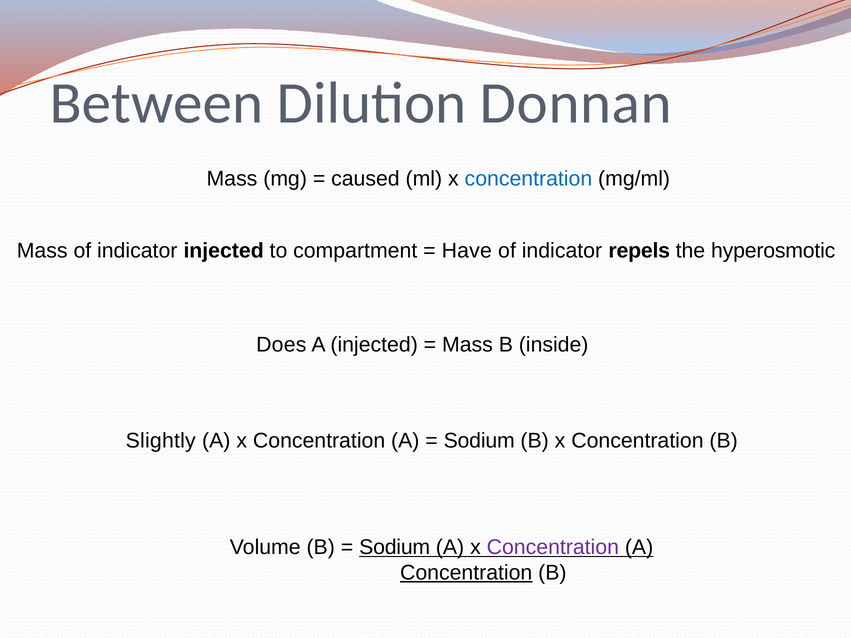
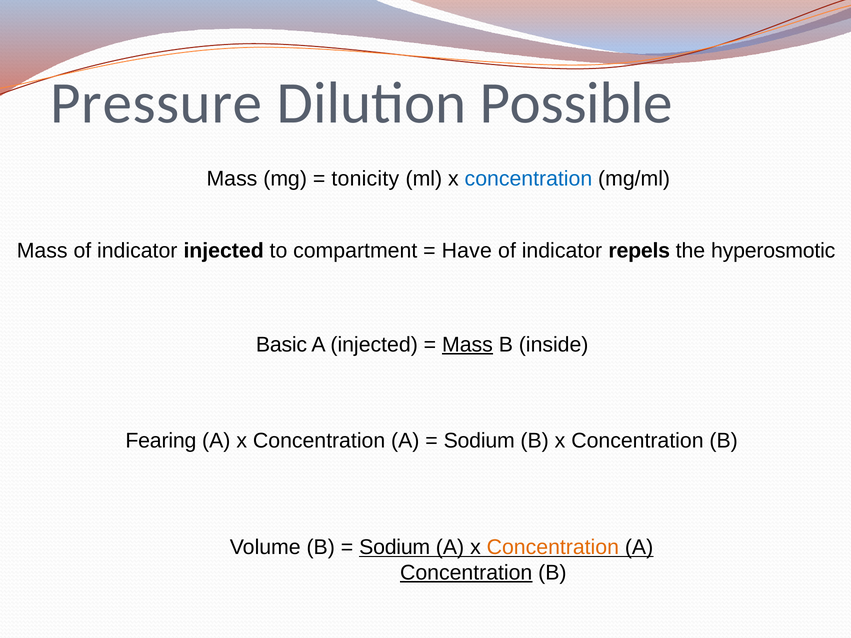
Between: Between -> Pressure (156, 103)
Donnan: Donnan -> Possible (576, 103)
caused: caused -> tonicity (365, 179)
Does: Does -> Basic (282, 345)
Mass underline: none -> present (467, 345)
Slightly: Slightly -> Fearing (161, 441)
Concentration colour: purple -> orange (553, 547)
